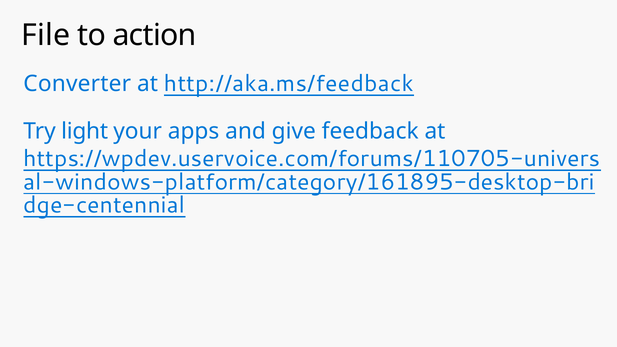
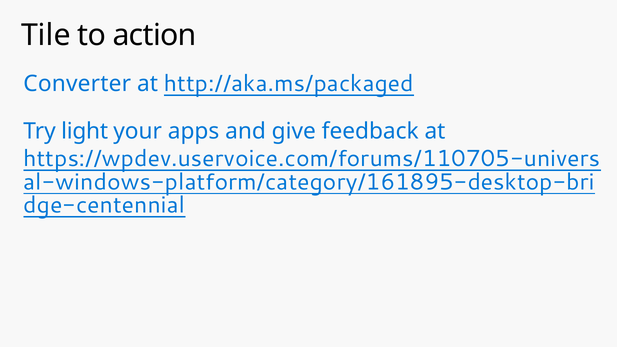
File: File -> Tile (46, 35)
http://aka.ms/feedback: http://aka.ms/feedback -> http://aka.ms/packaged (289, 84)
